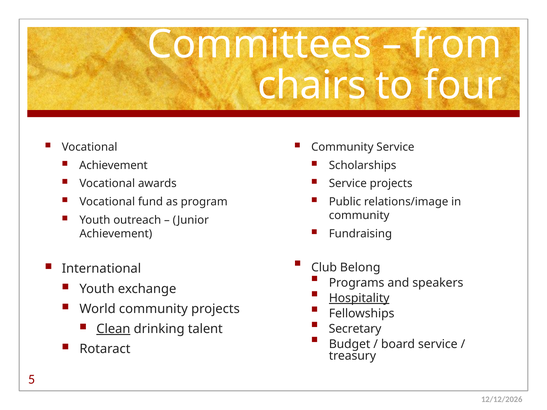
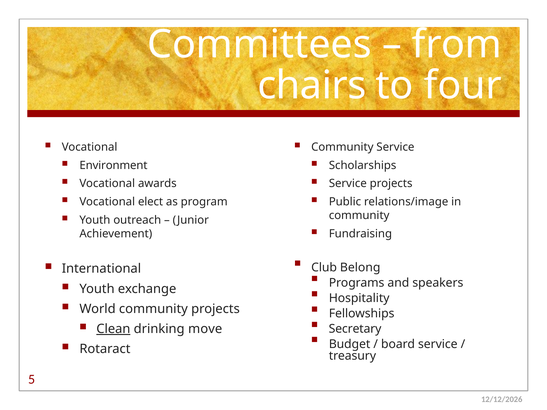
Achievement: Achievement -> Environment (113, 165)
fund: fund -> elect (151, 202)
Hospitality underline: present -> none (359, 298)
talent: talent -> move (205, 329)
